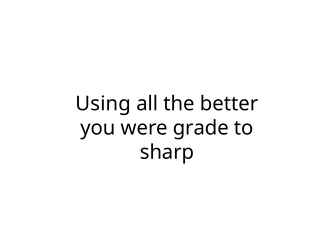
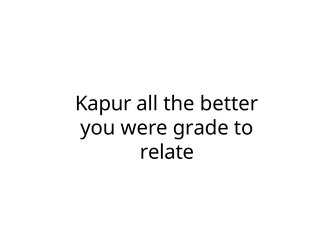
Using: Using -> Kapur (103, 104)
sharp: sharp -> relate (167, 152)
